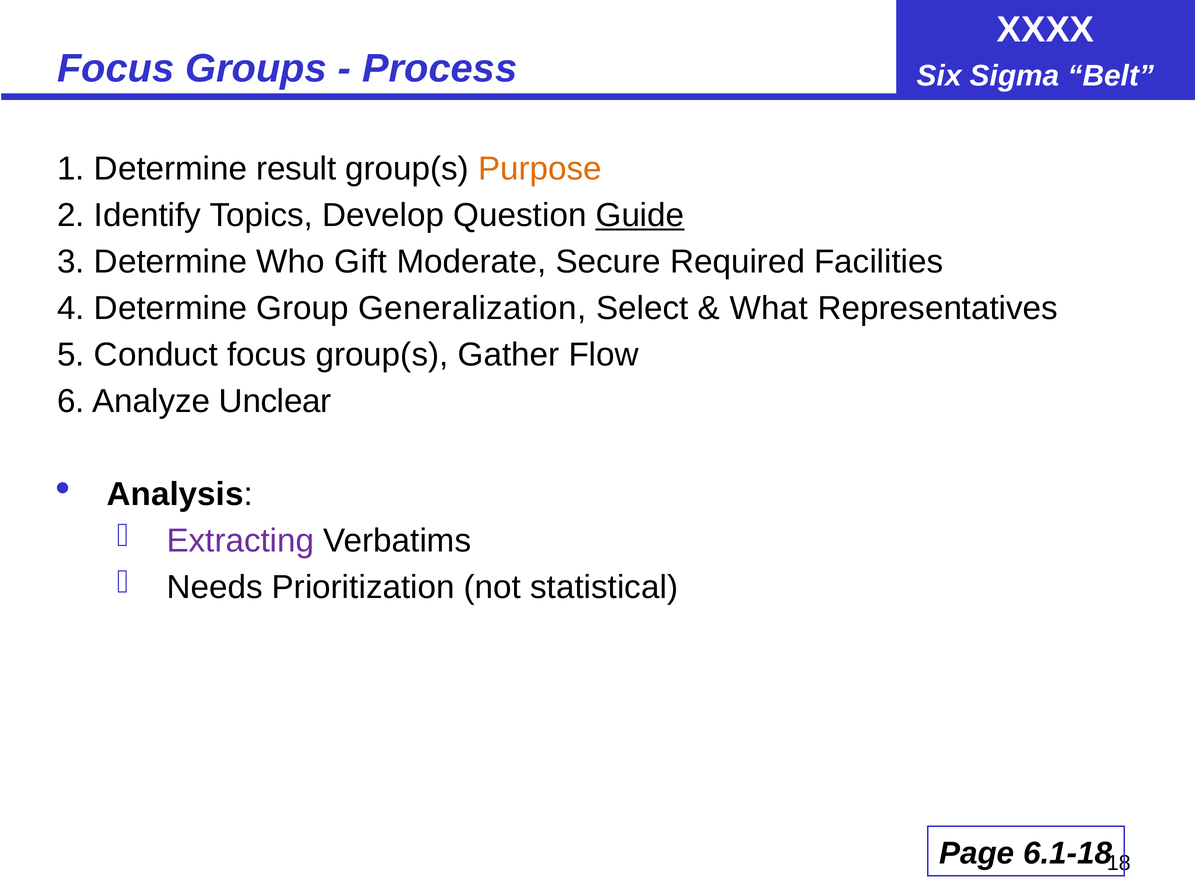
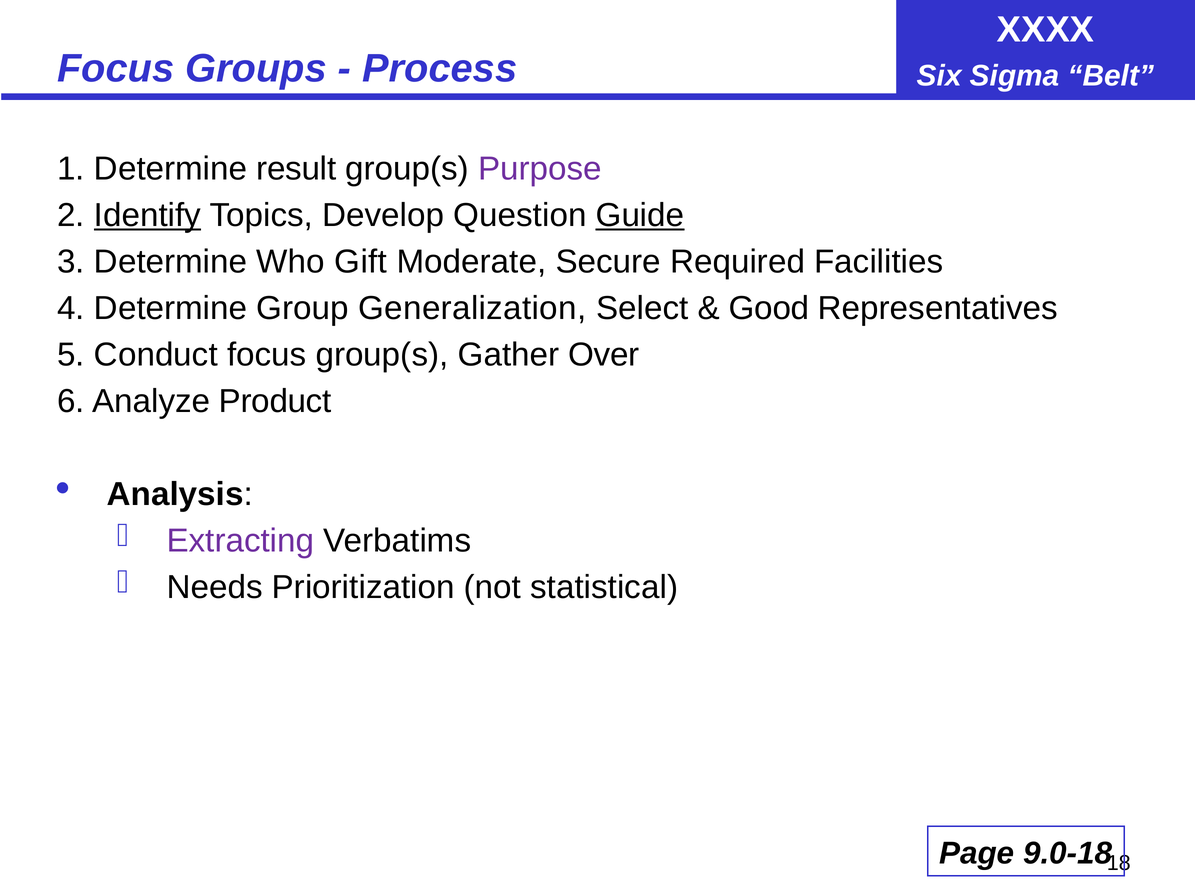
Purpose colour: orange -> purple (540, 169)
Identify underline: none -> present (147, 215)
What: What -> Good (769, 308)
Flow: Flow -> Over (604, 355)
Unclear: Unclear -> Product (275, 401)
6.1-18: 6.1-18 -> 9.0-18 (1068, 853)
